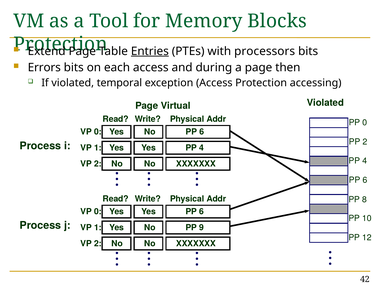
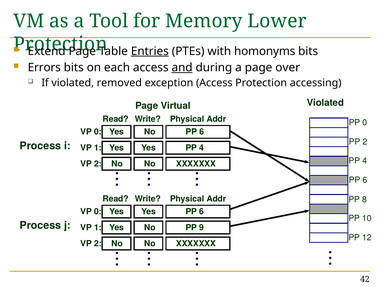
Blocks: Blocks -> Lower (277, 21)
processors: processors -> homonyms (265, 51)
and underline: none -> present (182, 68)
then: then -> over (288, 68)
temporal: temporal -> removed (119, 83)
